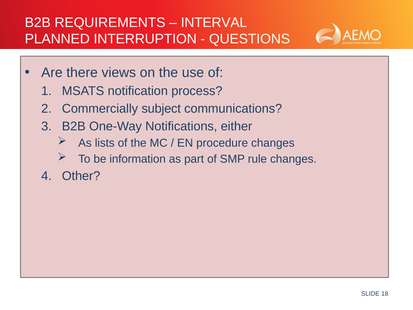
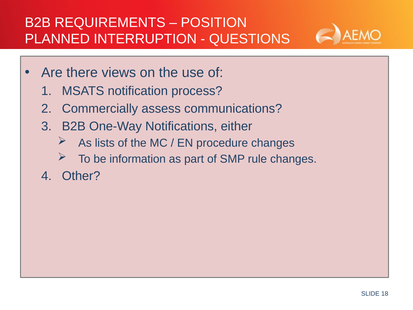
INTERVAL: INTERVAL -> POSITION (214, 22)
subject: subject -> assess (161, 108)
